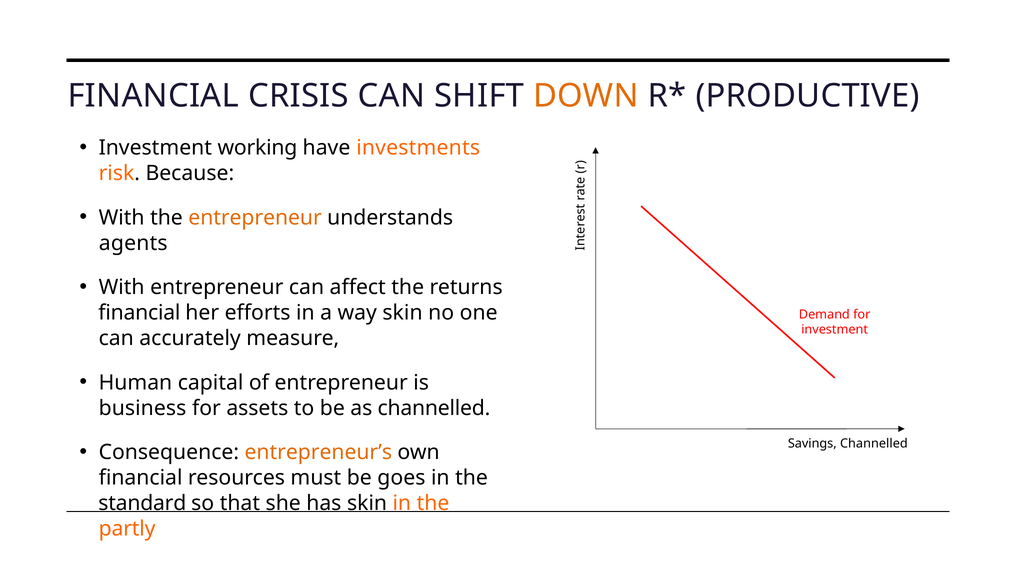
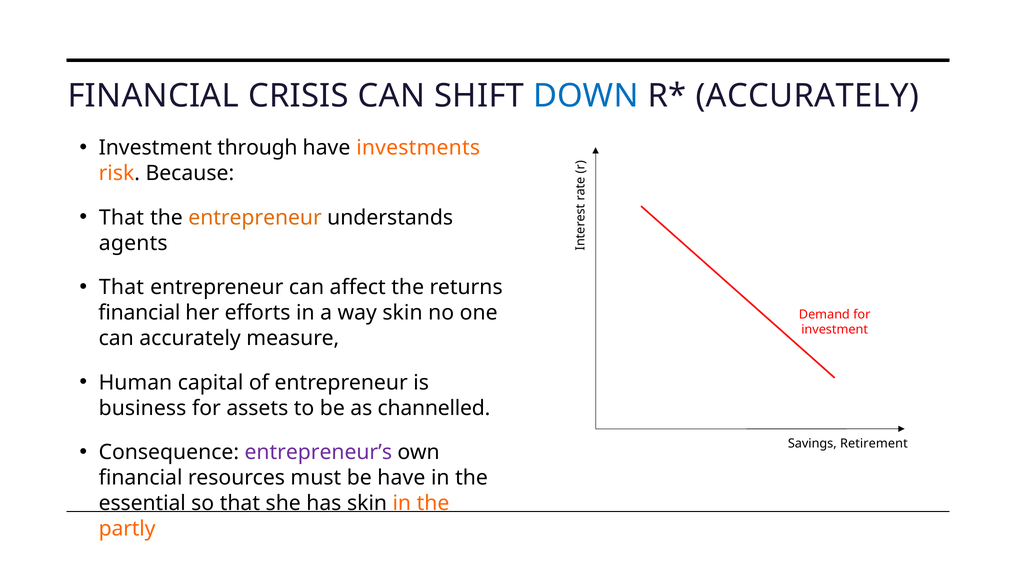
DOWN colour: orange -> blue (586, 96)
PRODUCTIVE: PRODUCTIVE -> ACCURATELY (808, 96)
working: working -> through (257, 148)
With: With -> That (122, 218)
With: With -> That (122, 288)
Savings Channelled: Channelled -> Retirement (874, 444)
entrepreneur’s colour: orange -> purple (318, 453)
be goes: goes -> have (401, 478)
standard: standard -> essential (142, 504)
